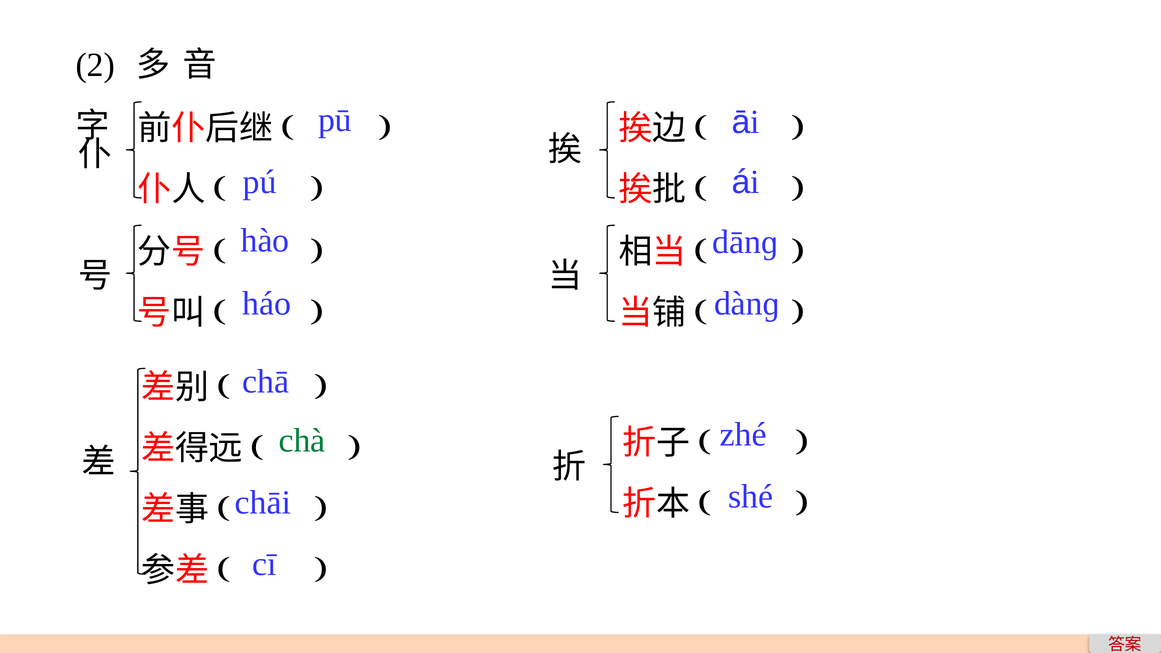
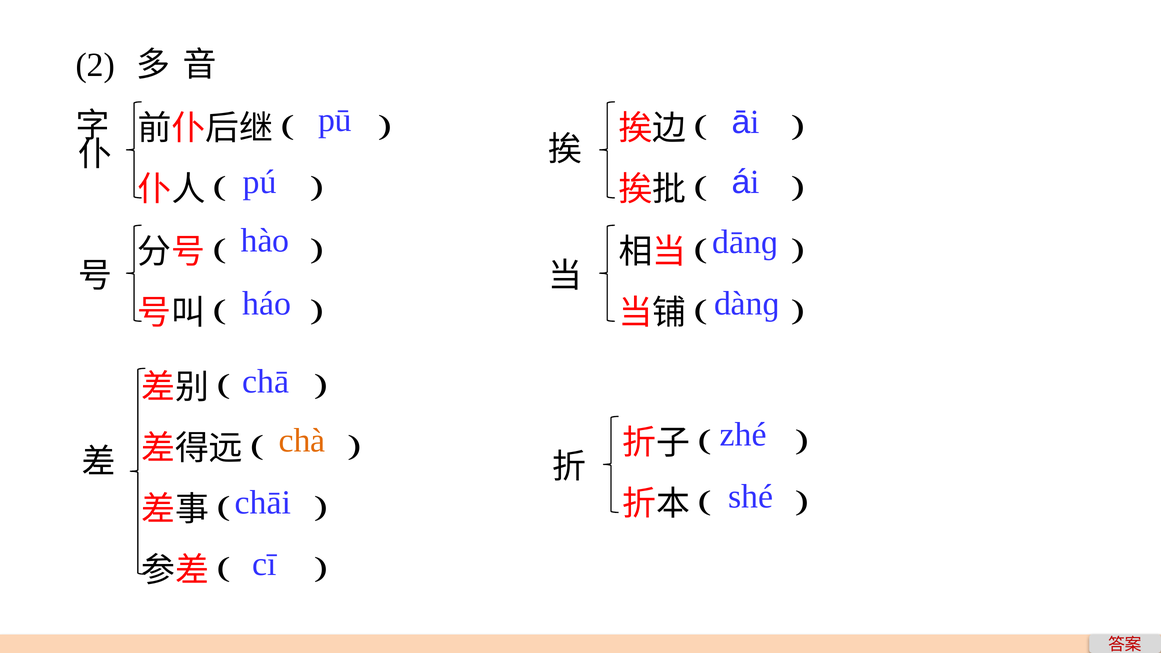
chà colour: green -> orange (302, 441)
